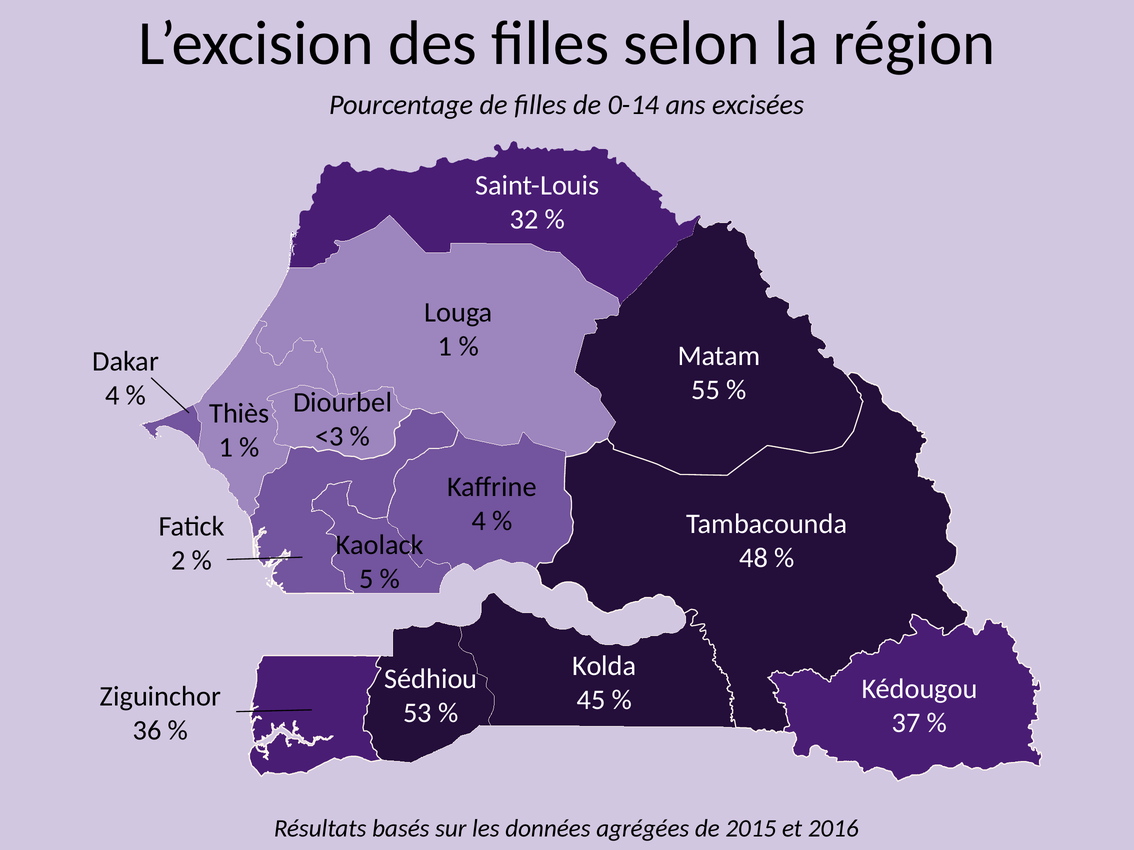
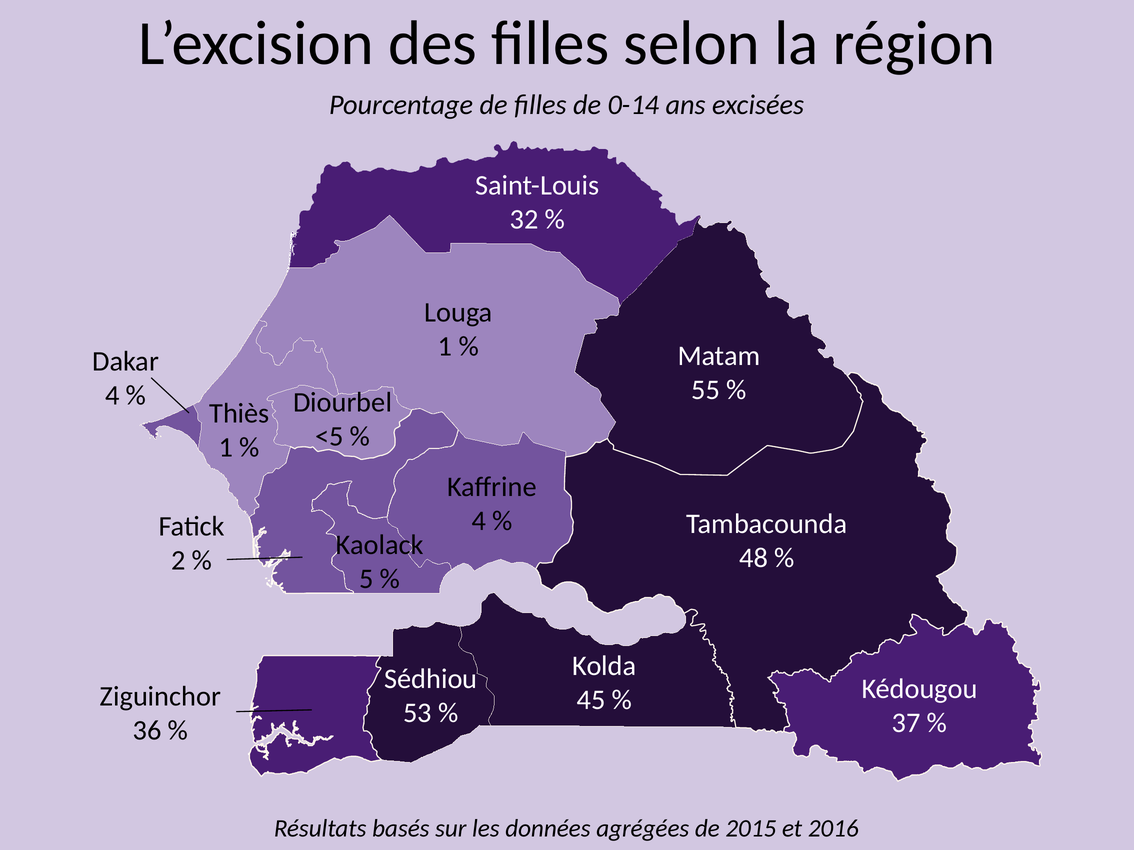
<3: <3 -> <5 (329, 437)
